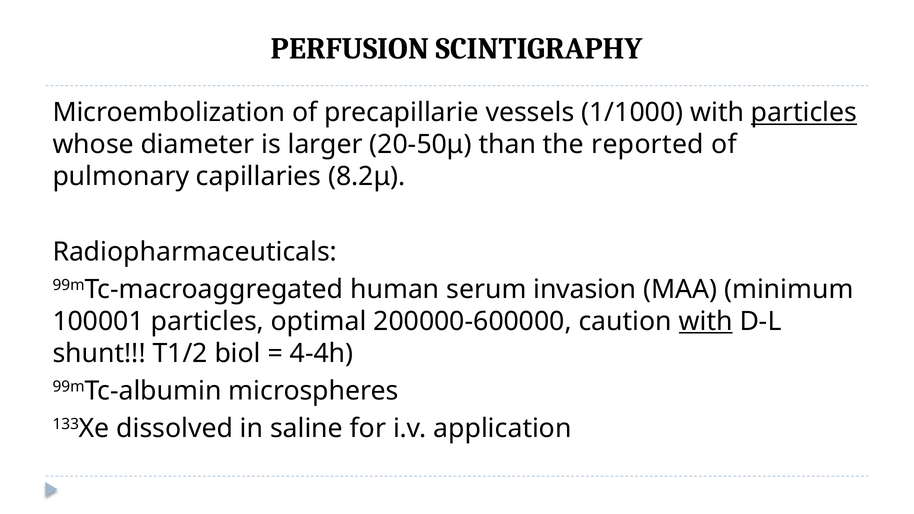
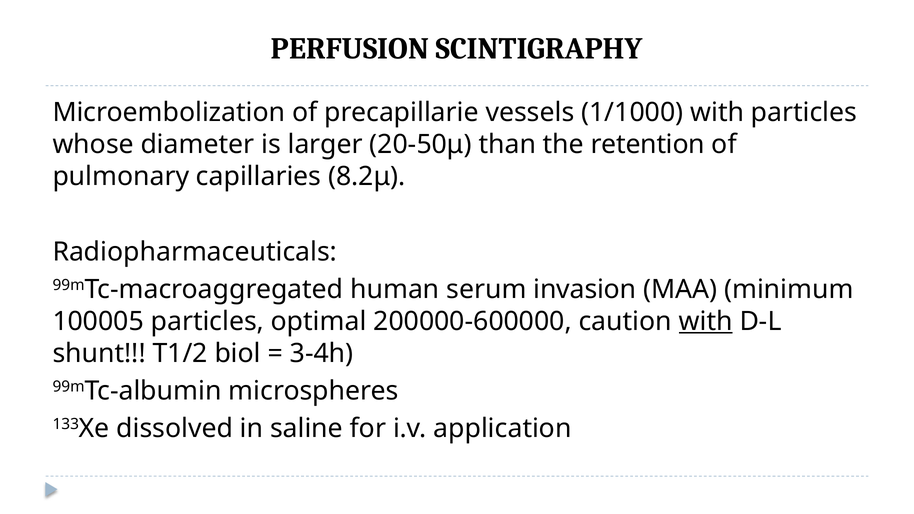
particles underline: present -> none (804, 113)
reported: reported -> retention (648, 145)
100001: 100001 -> 100005 (98, 321)
4-4h: 4-4h -> 3-4h (322, 353)
